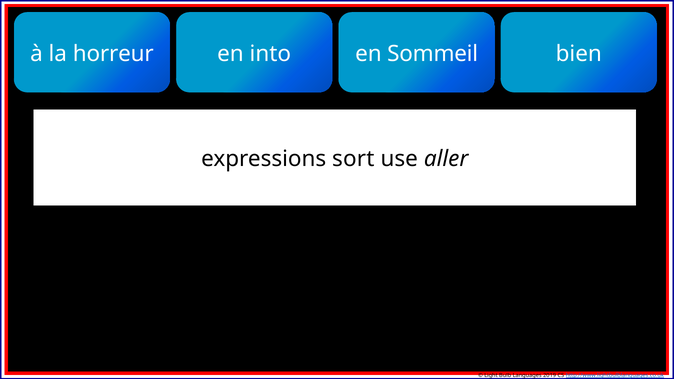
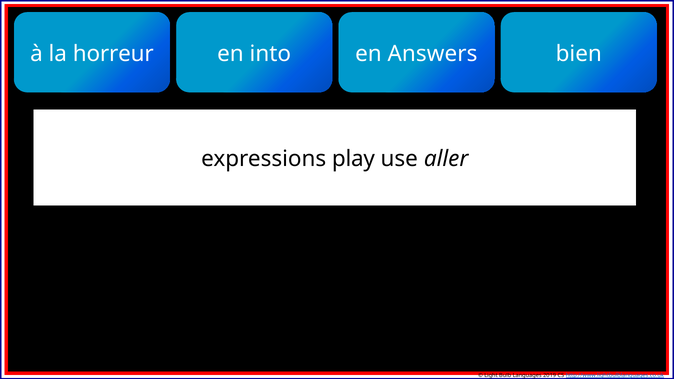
Sommeil: Sommeil -> Answers (433, 54)
sort: sort -> play (353, 159)
